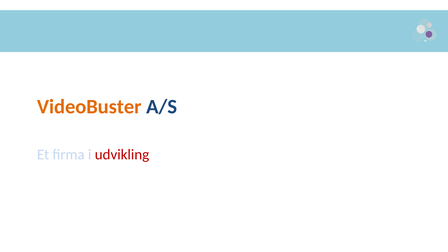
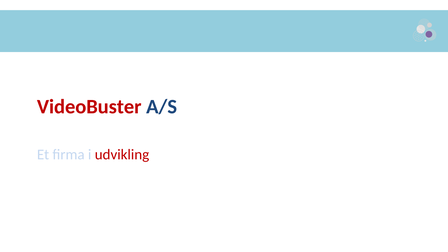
VideoBuster colour: orange -> red (89, 107)
